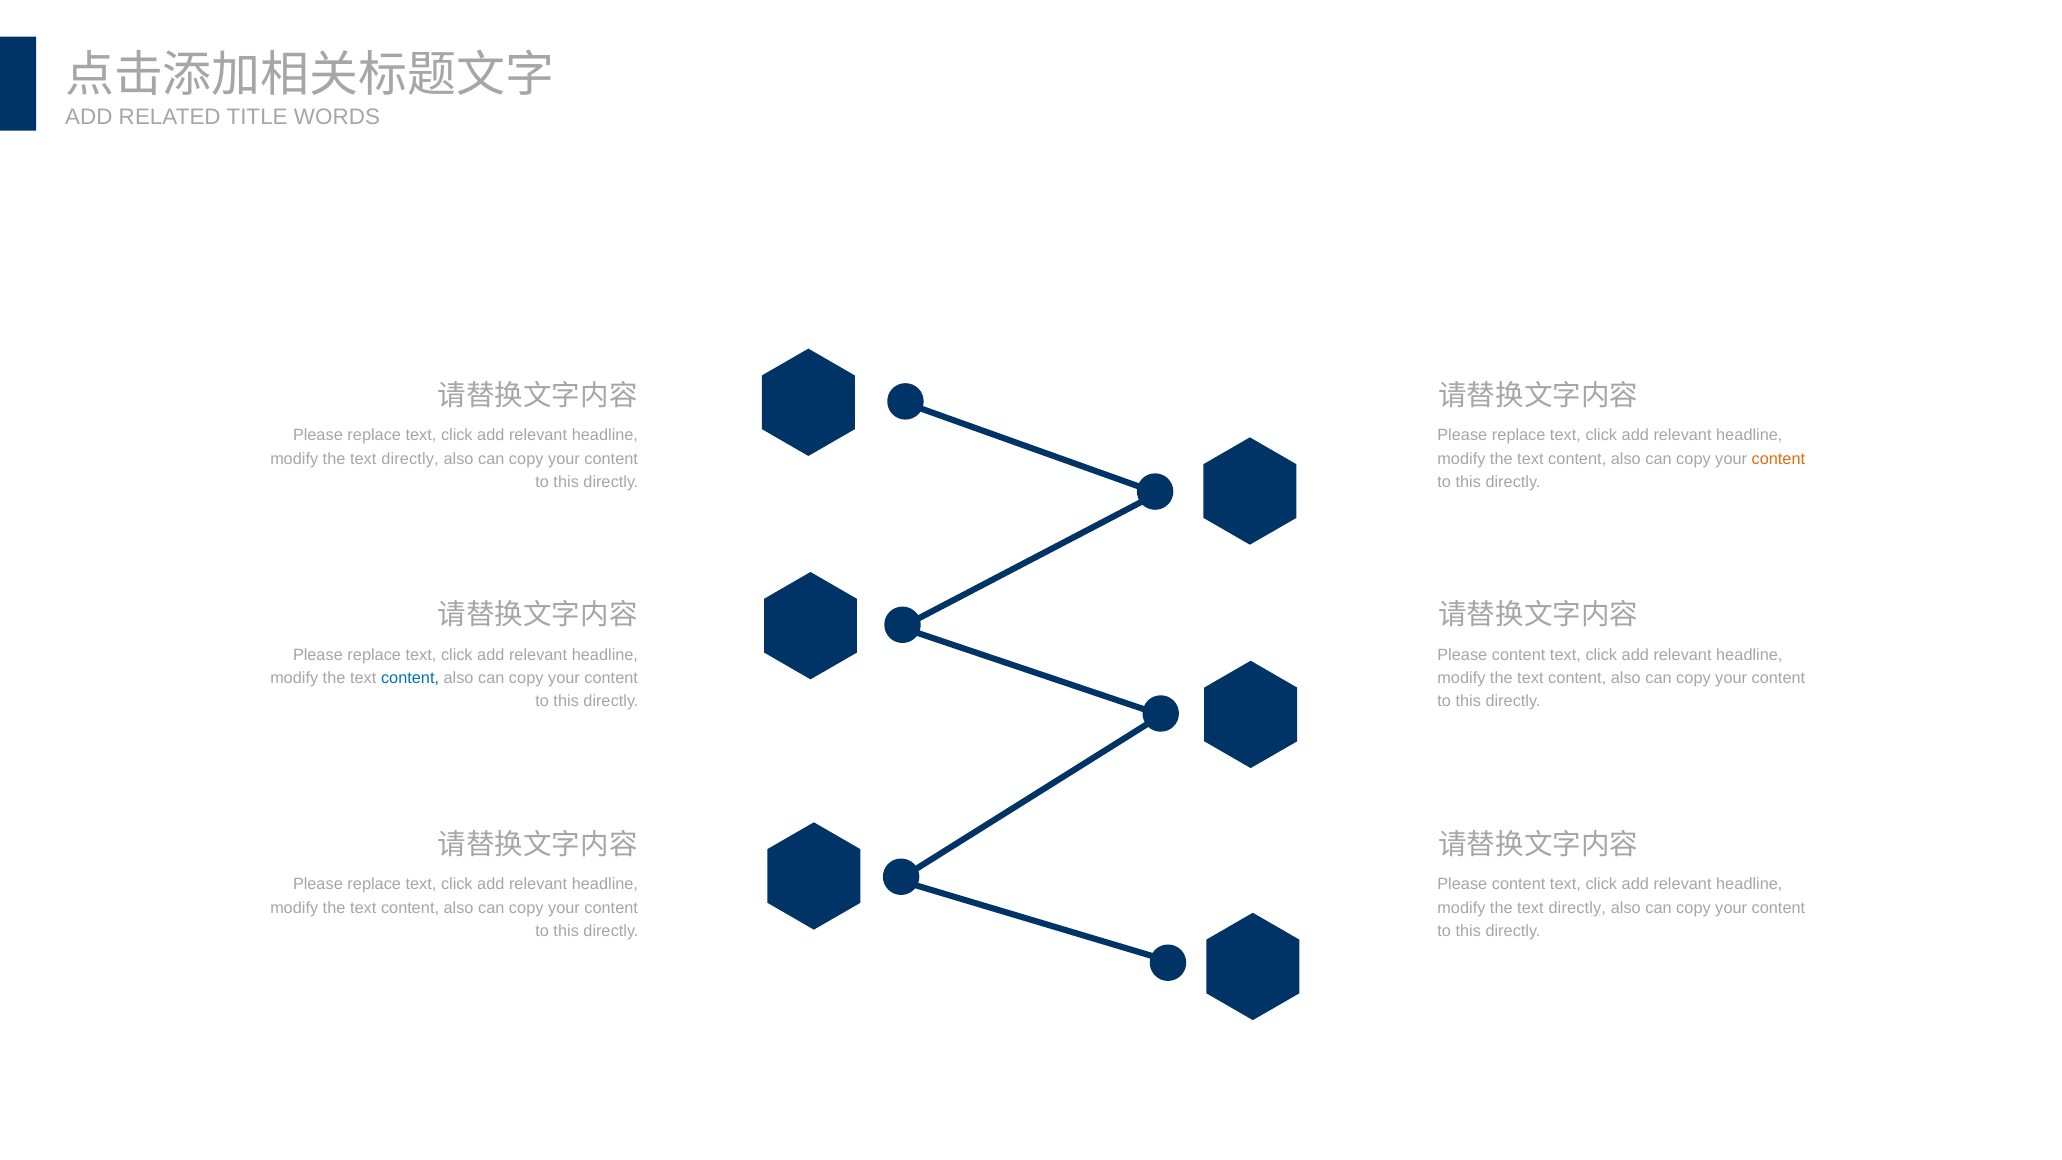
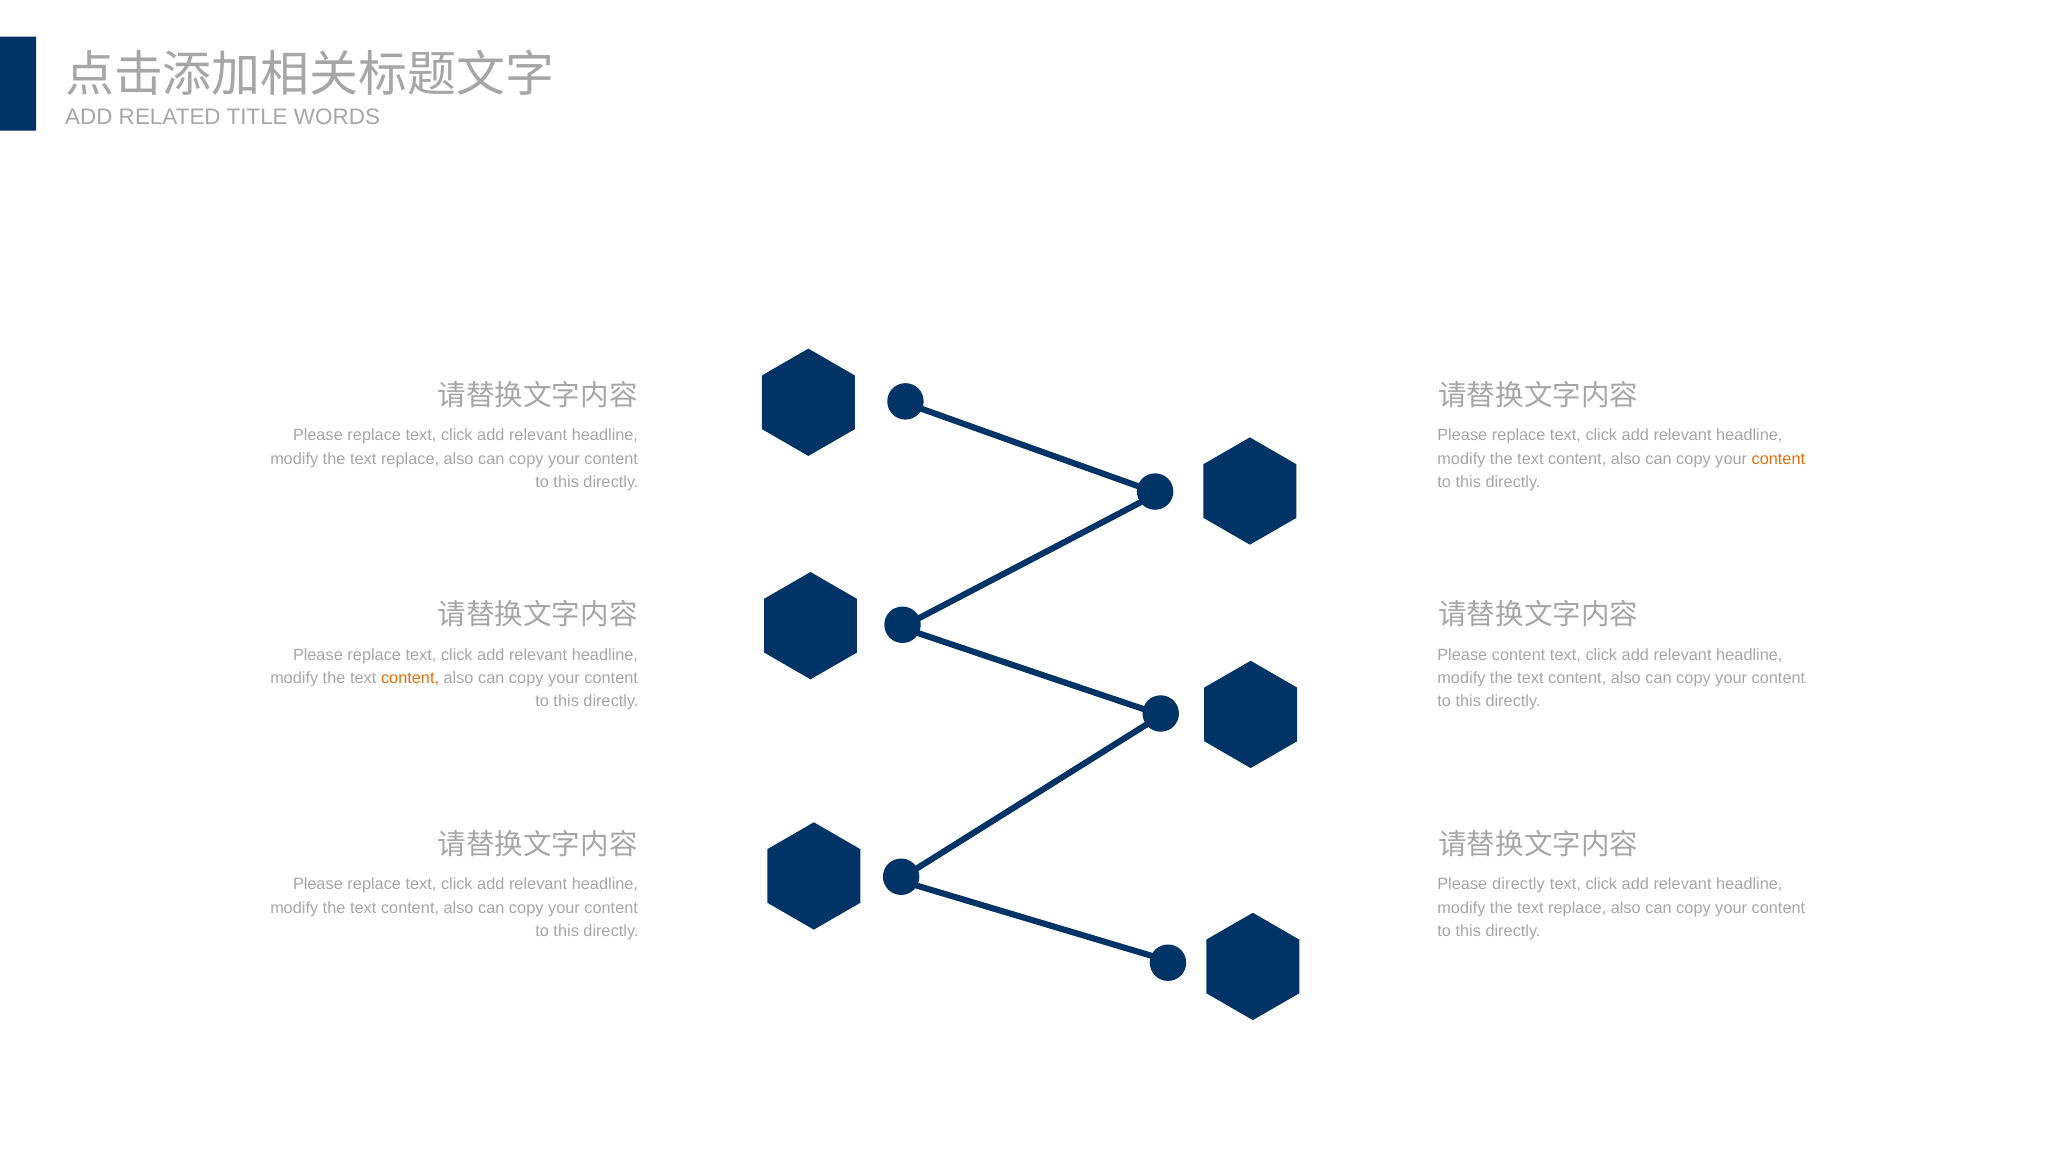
directly: directly -> replace (410, 459)
content colour: blue -> orange (410, 678)
content: content -> directly (1519, 884)
directly: directly -> replace (1577, 908)
